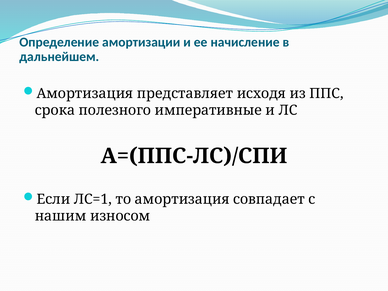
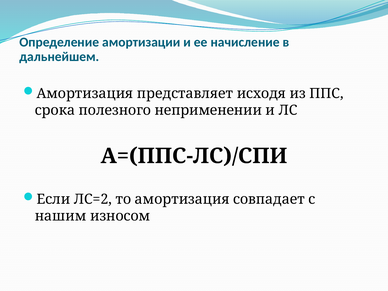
императивные: императивные -> неприменении (208, 110)
ЛС=1: ЛС=1 -> ЛС=2 (93, 199)
